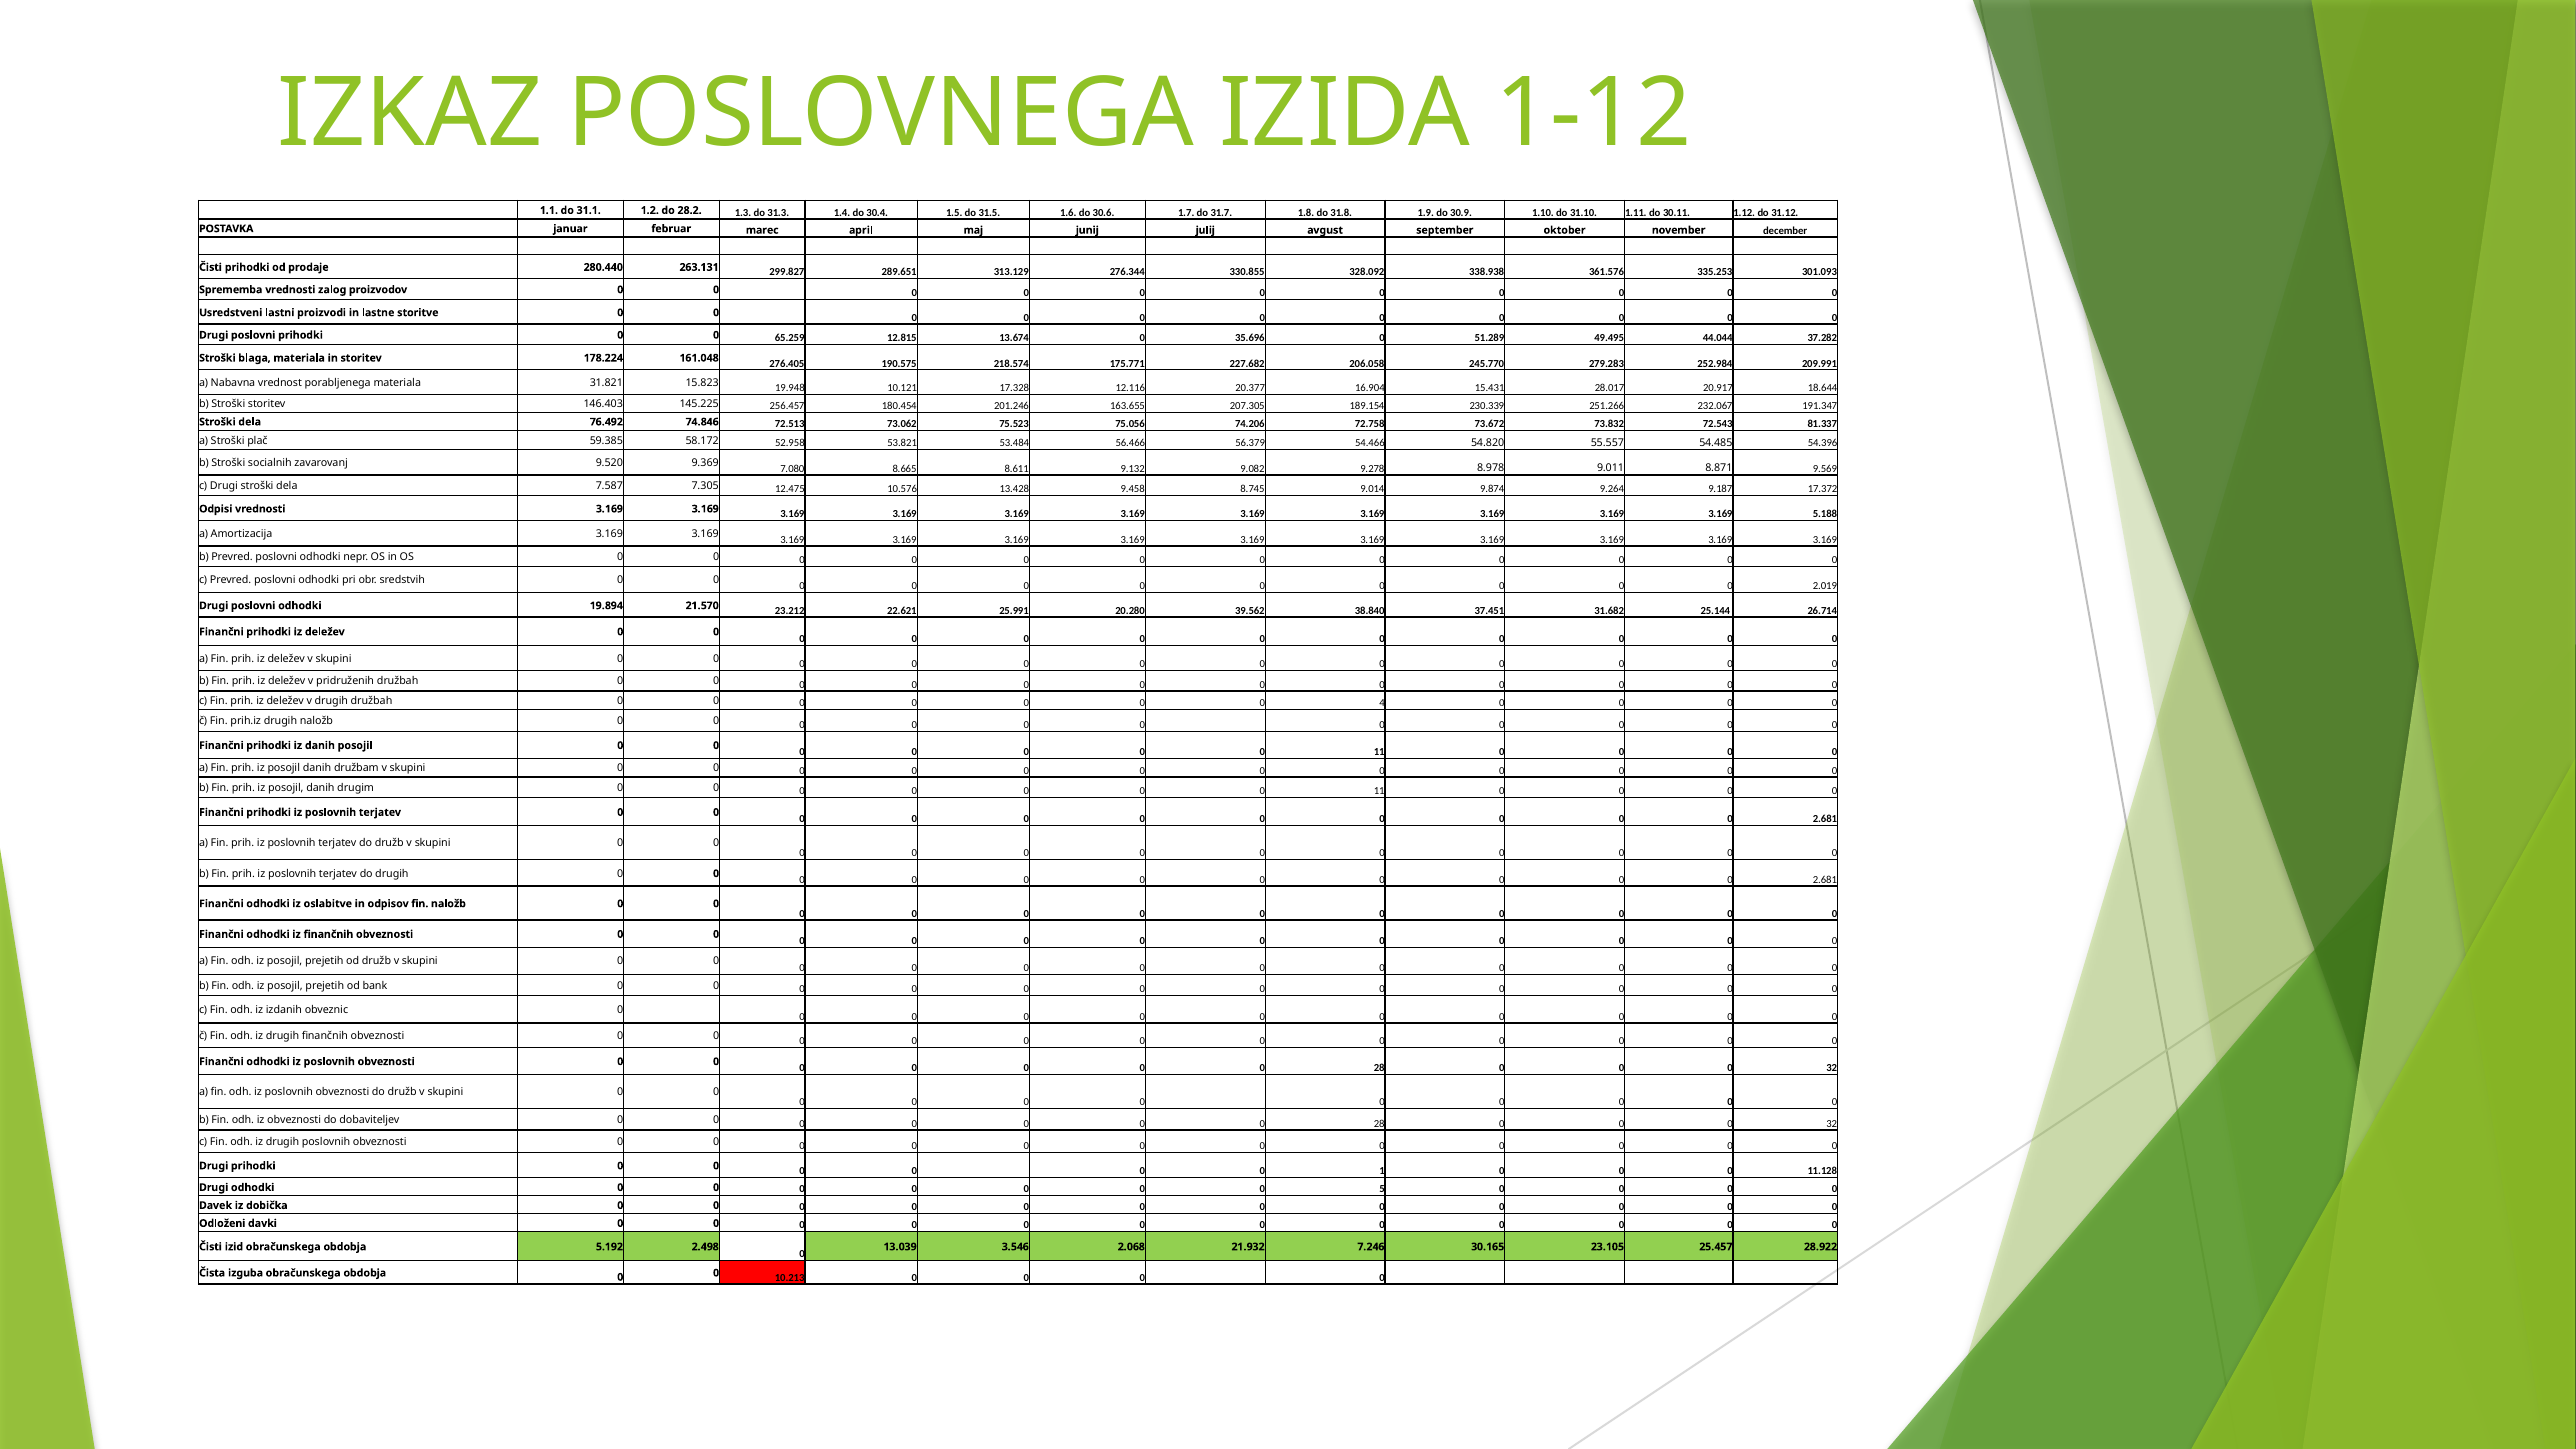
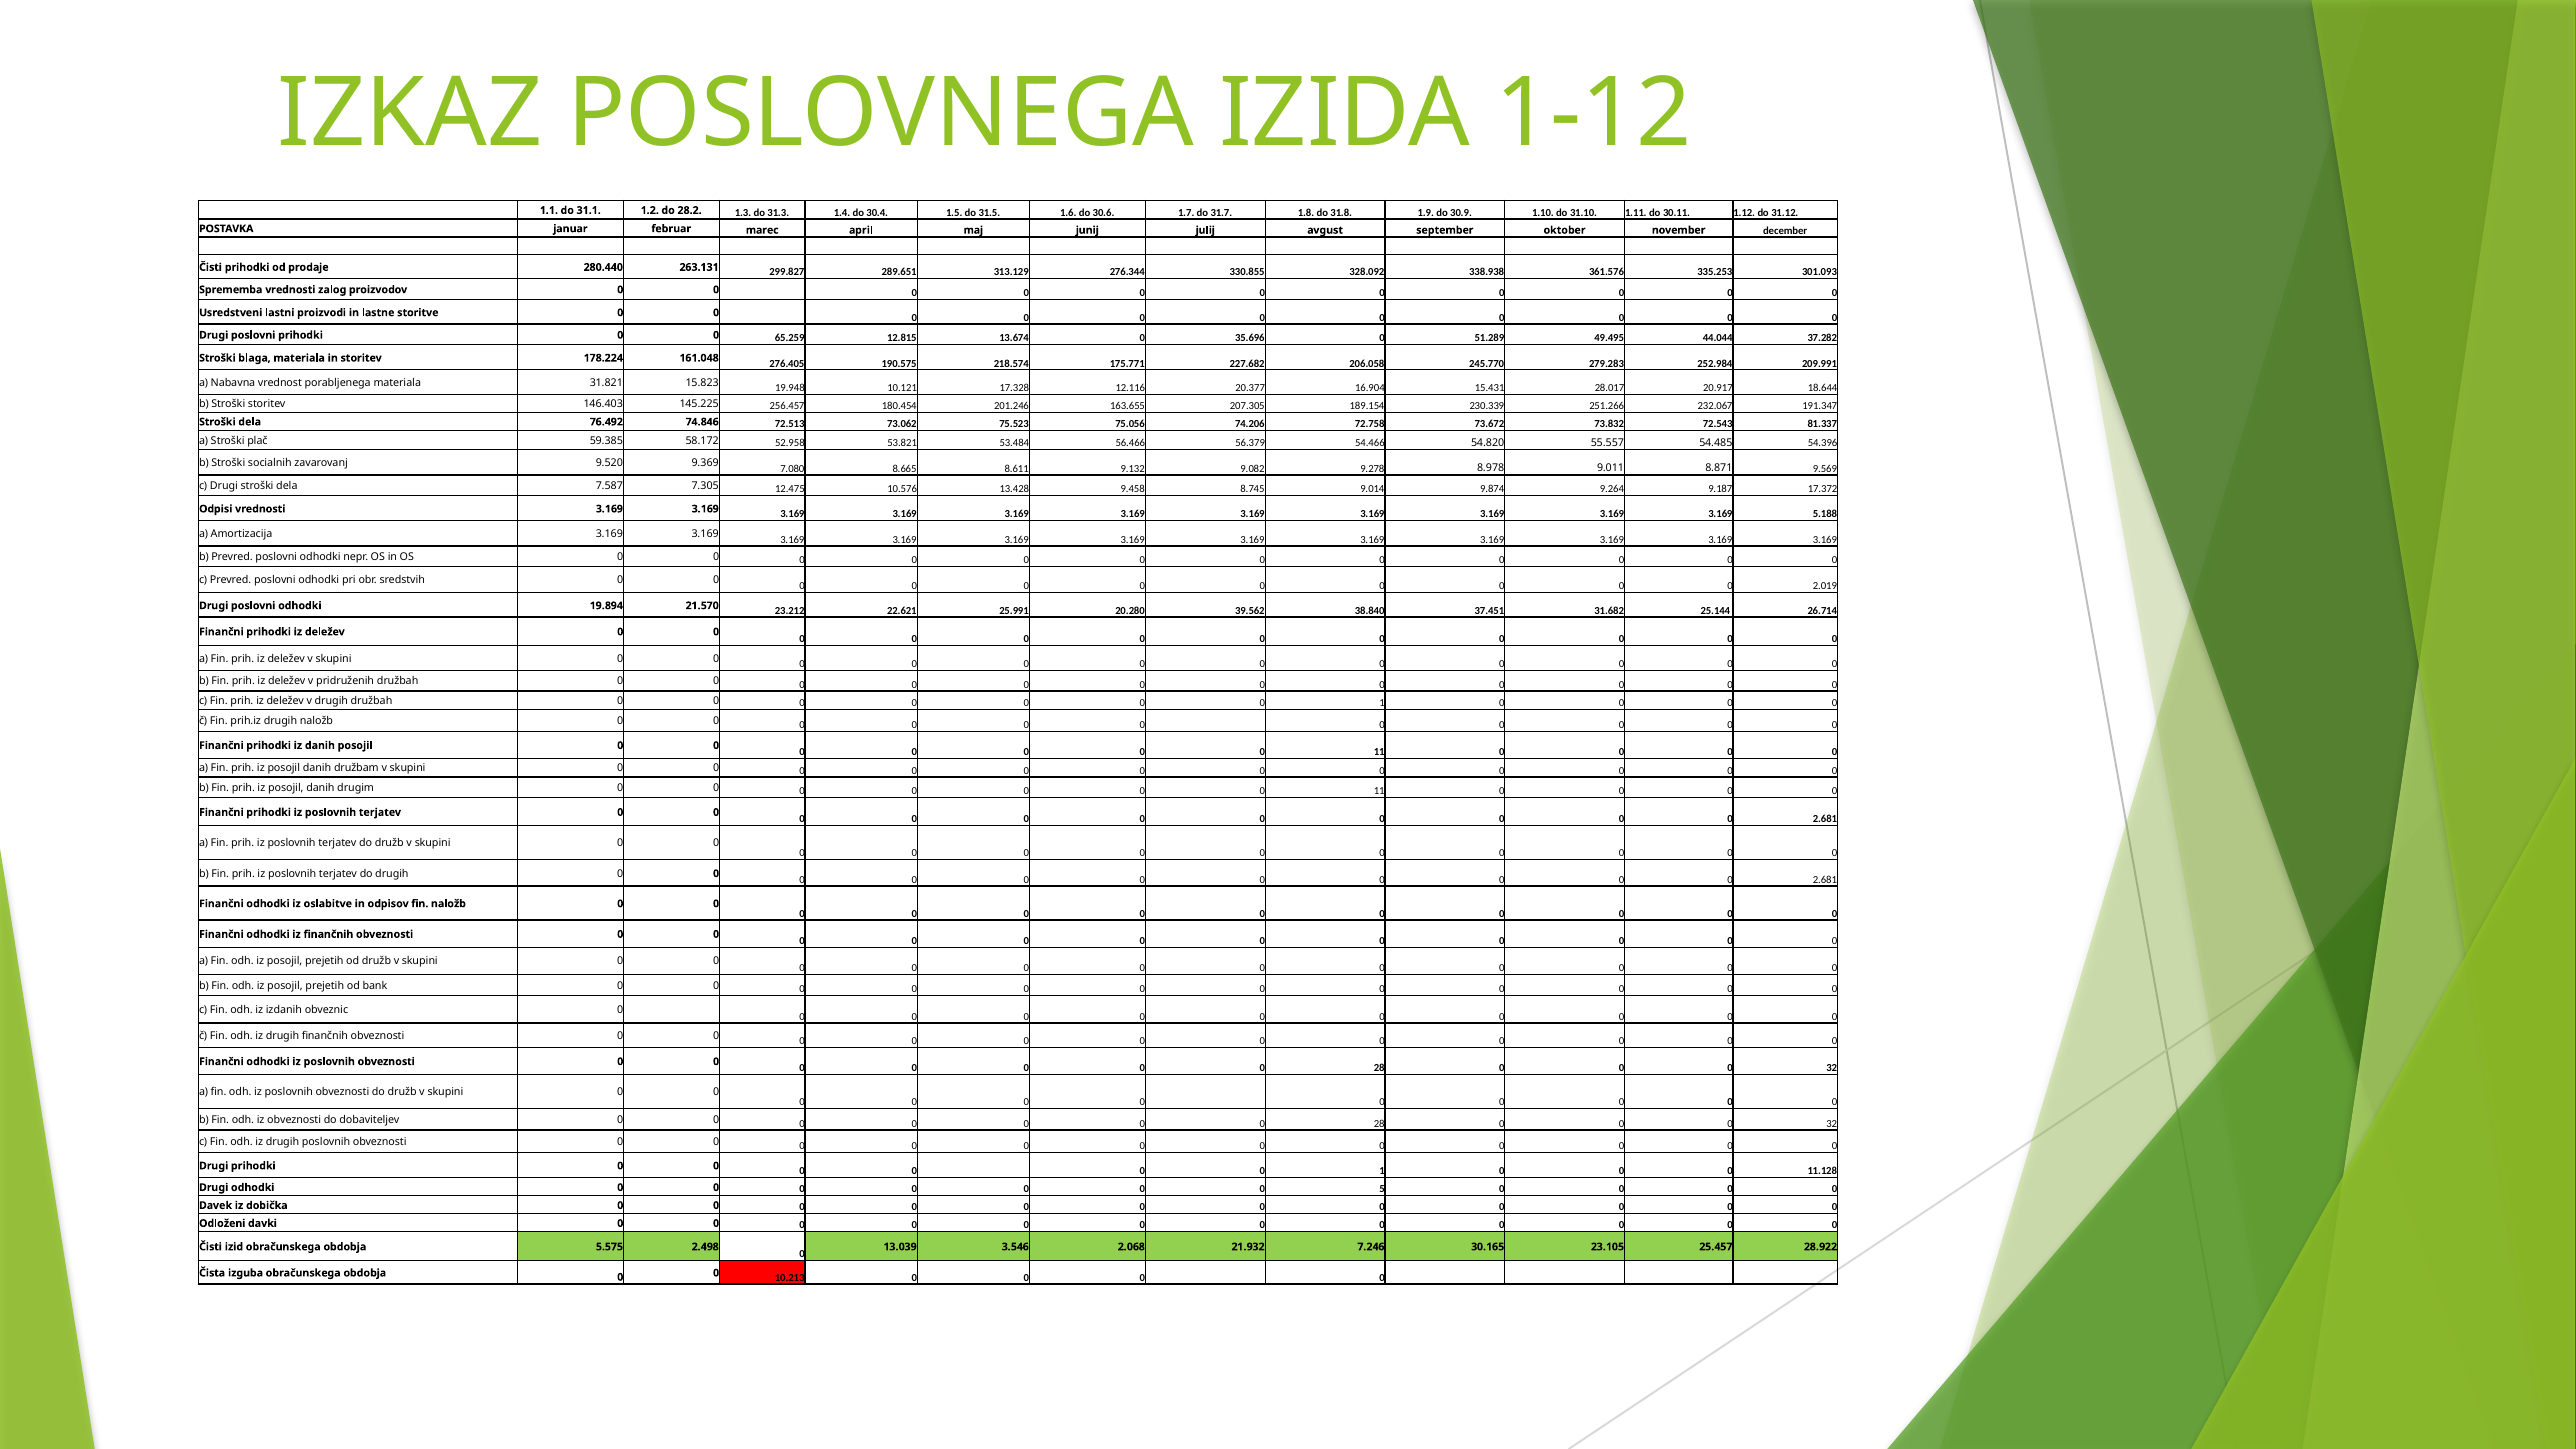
4: 4 -> 1 (1382, 703)
5.192: 5.192 -> 5.575 (609, 1247)
